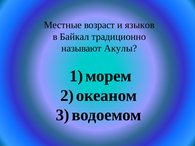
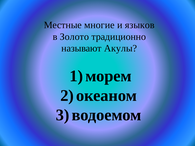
возраст: возраст -> многие (99, 25)
Байкал: Байкал -> Золото (74, 37)
